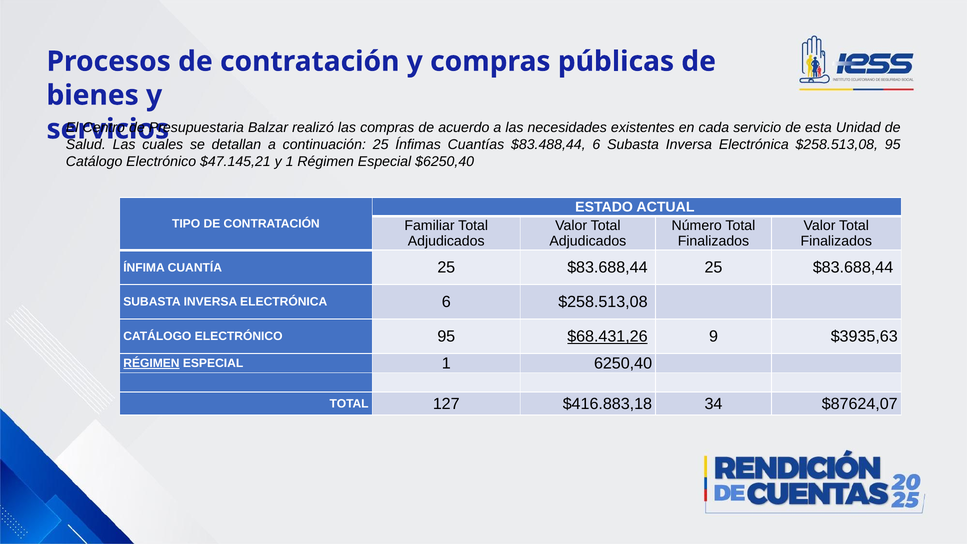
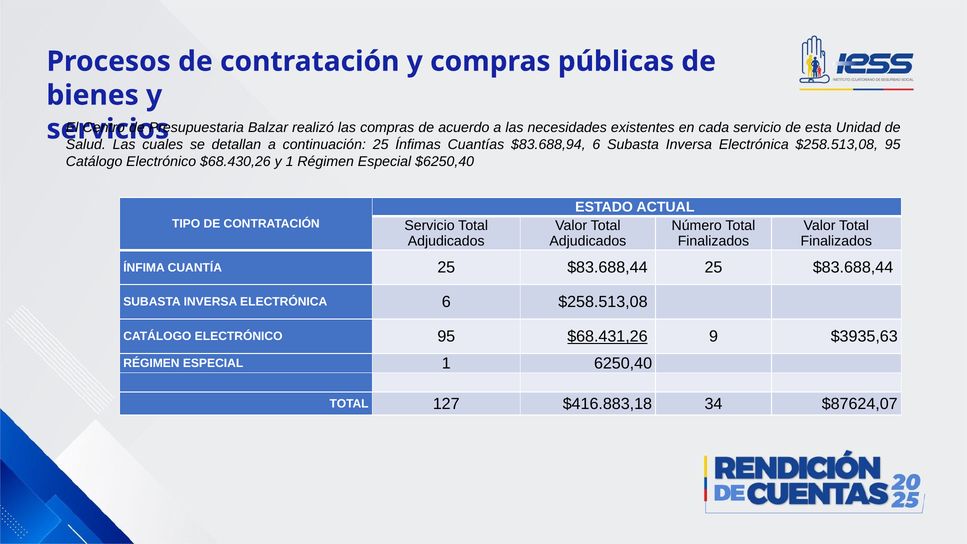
$83.488,44: $83.488,44 -> $83.688,94 (548, 145)
$47.145,21: $47.145,21 -> $68.430,26 (235, 161)
Familiar: Familiar -> Servicio (430, 225)
RÉGIMEN underline: present -> none (151, 363)
